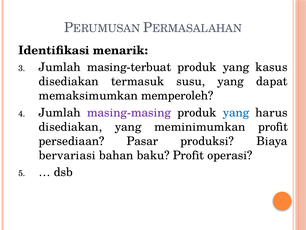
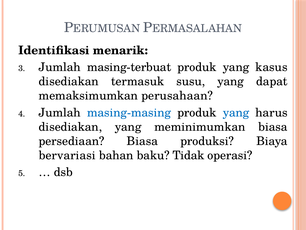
memperoleh: memperoleh -> perusahaan (177, 96)
masing-masing colour: purple -> blue (129, 112)
meminimumkan profit: profit -> biasa (273, 127)
persediaan Pasar: Pasar -> Biasa (142, 141)
baku Profit: Profit -> Tidak (189, 155)
